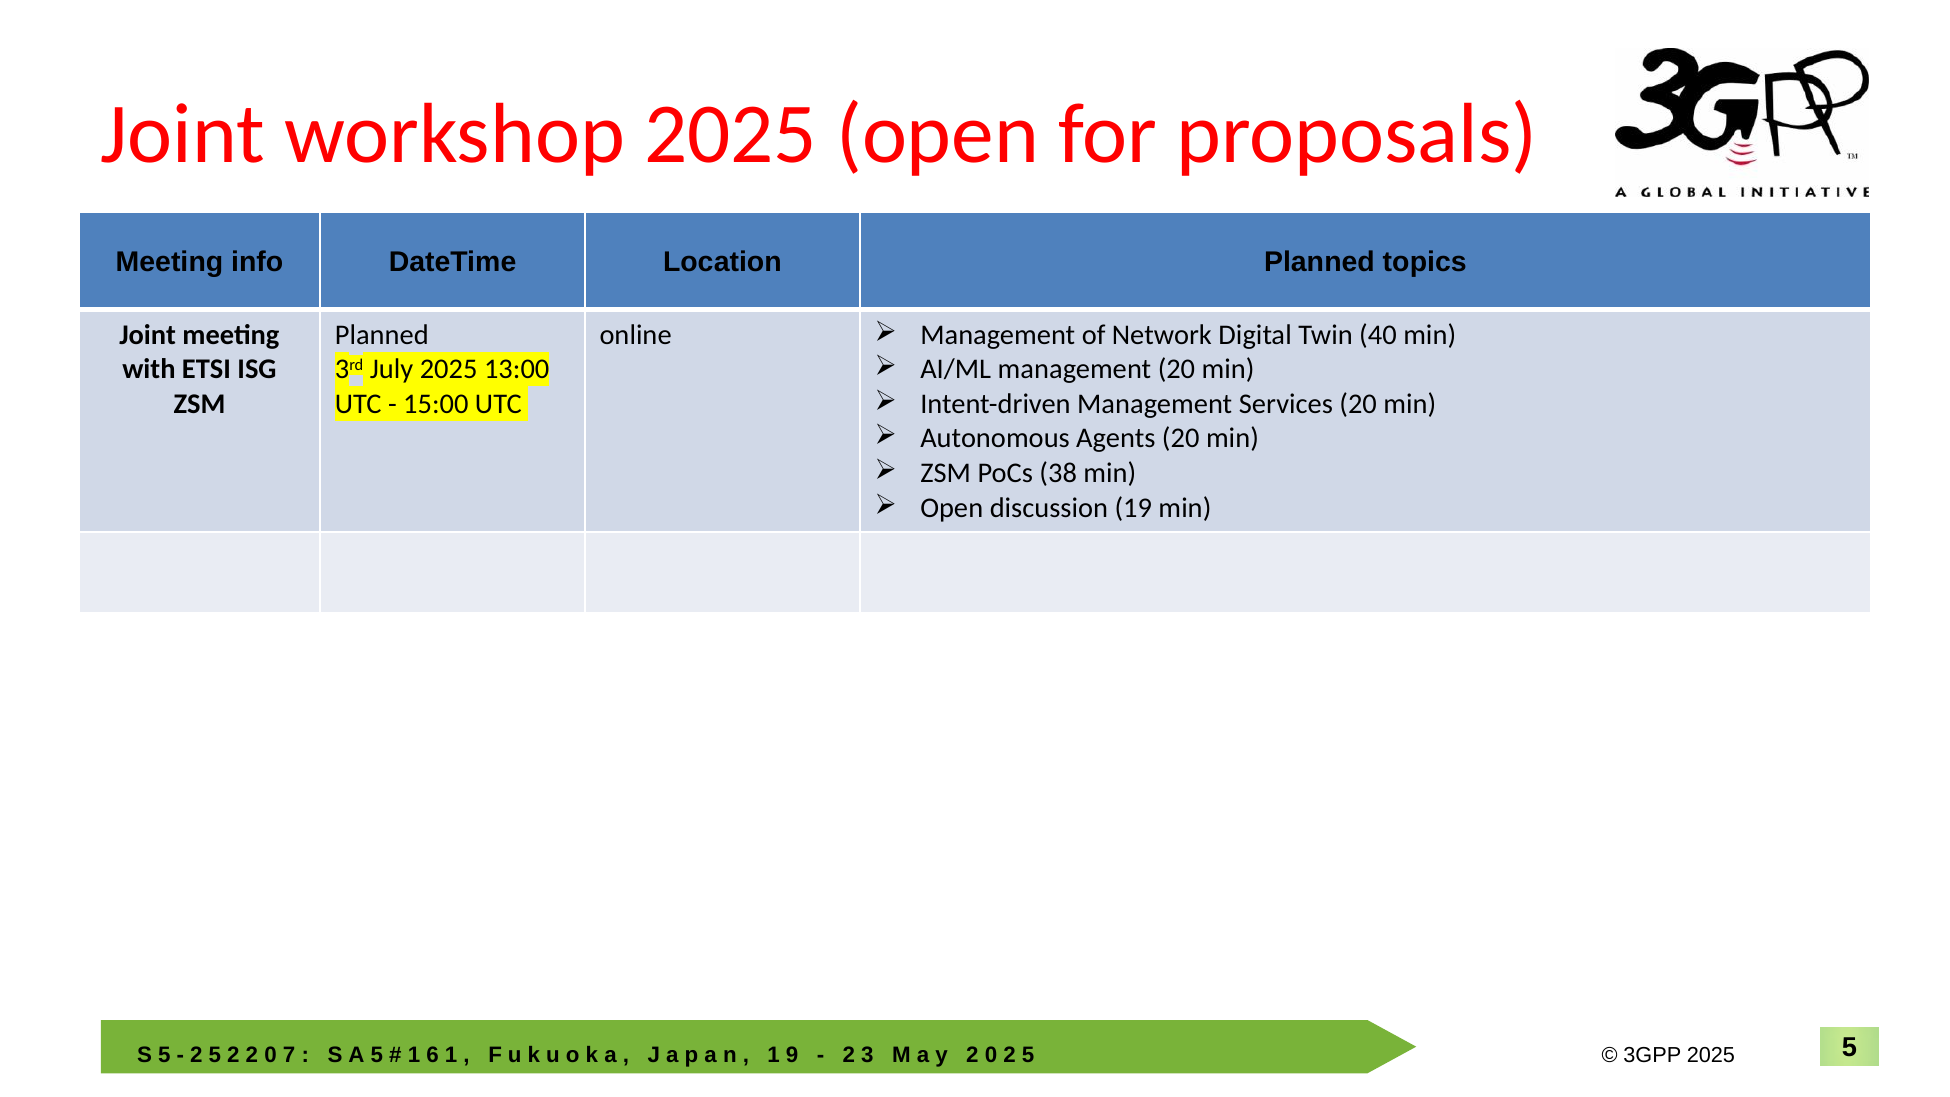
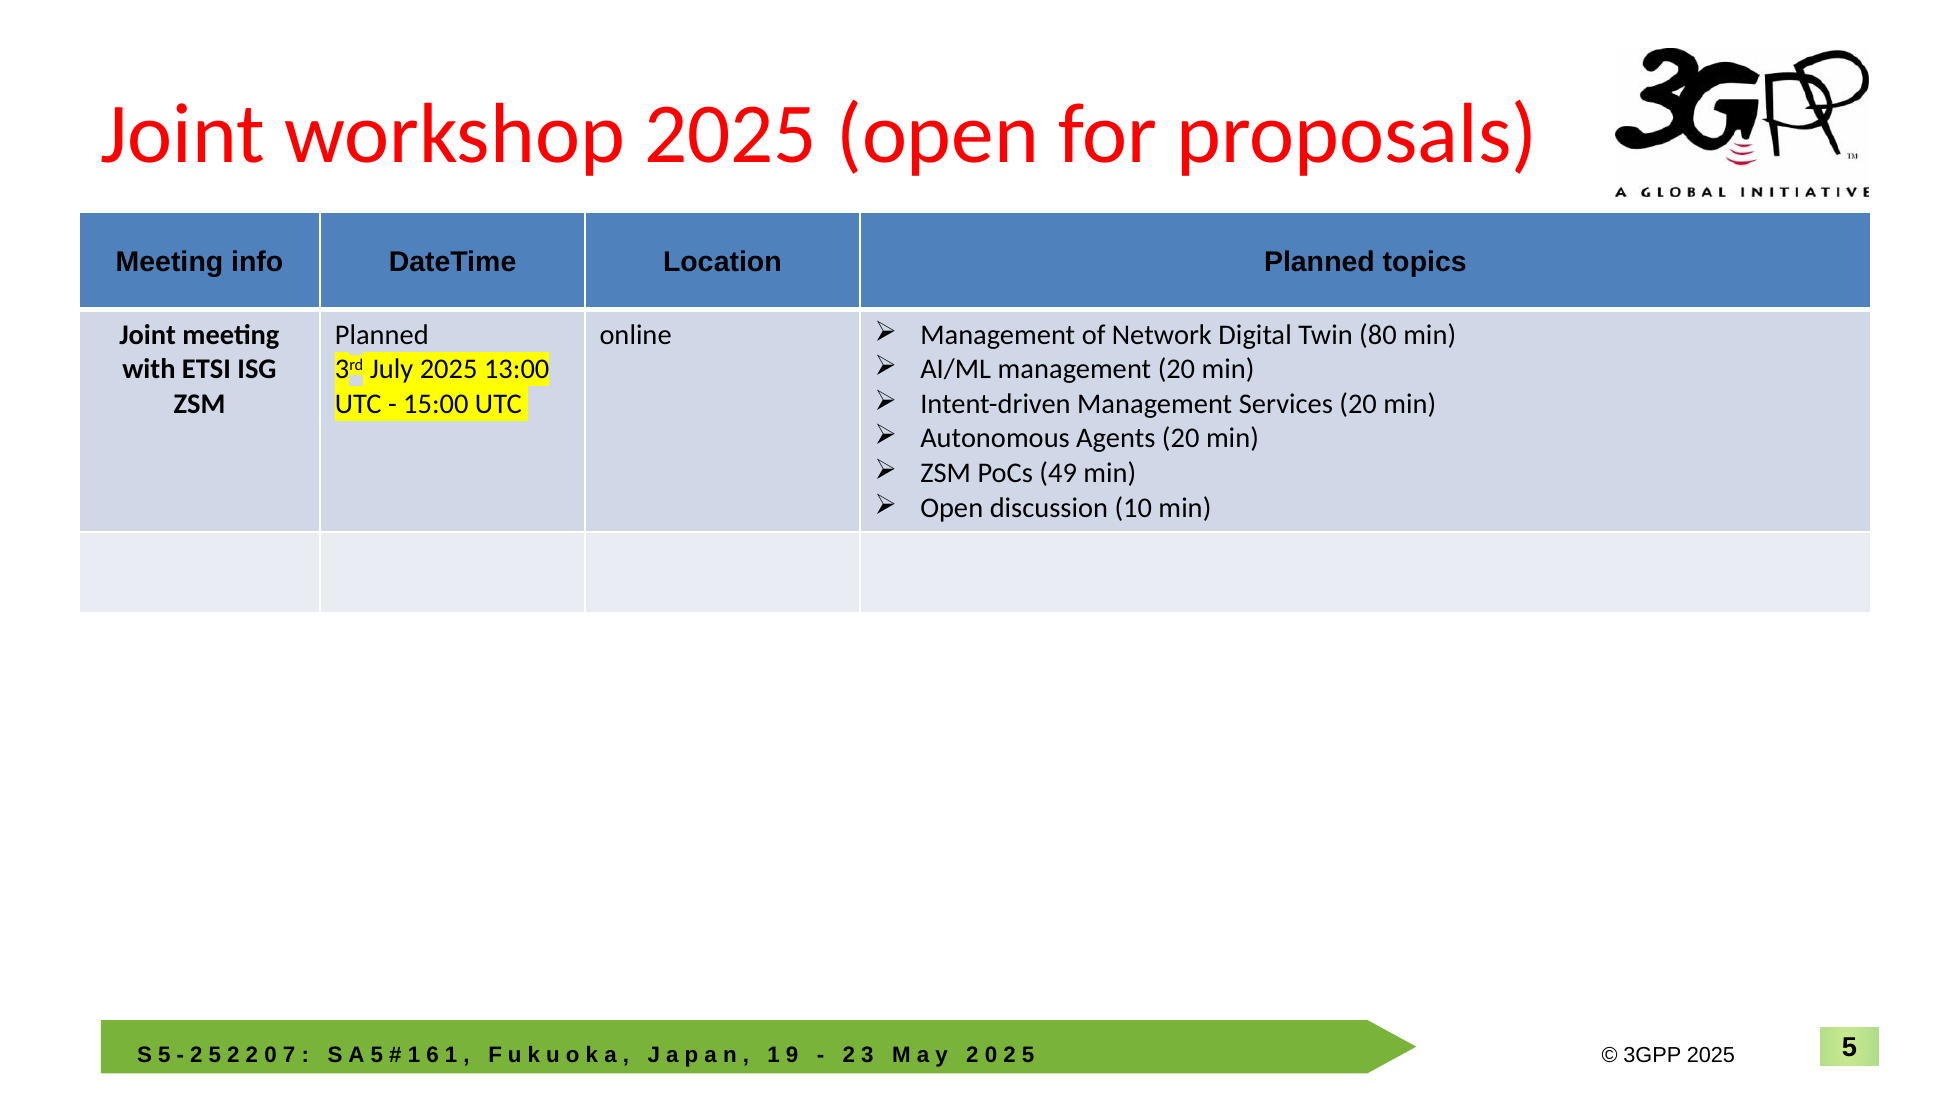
40: 40 -> 80 (1378, 335)
38: 38 -> 49 (1058, 473)
19: 19 -> 10 (1133, 508)
